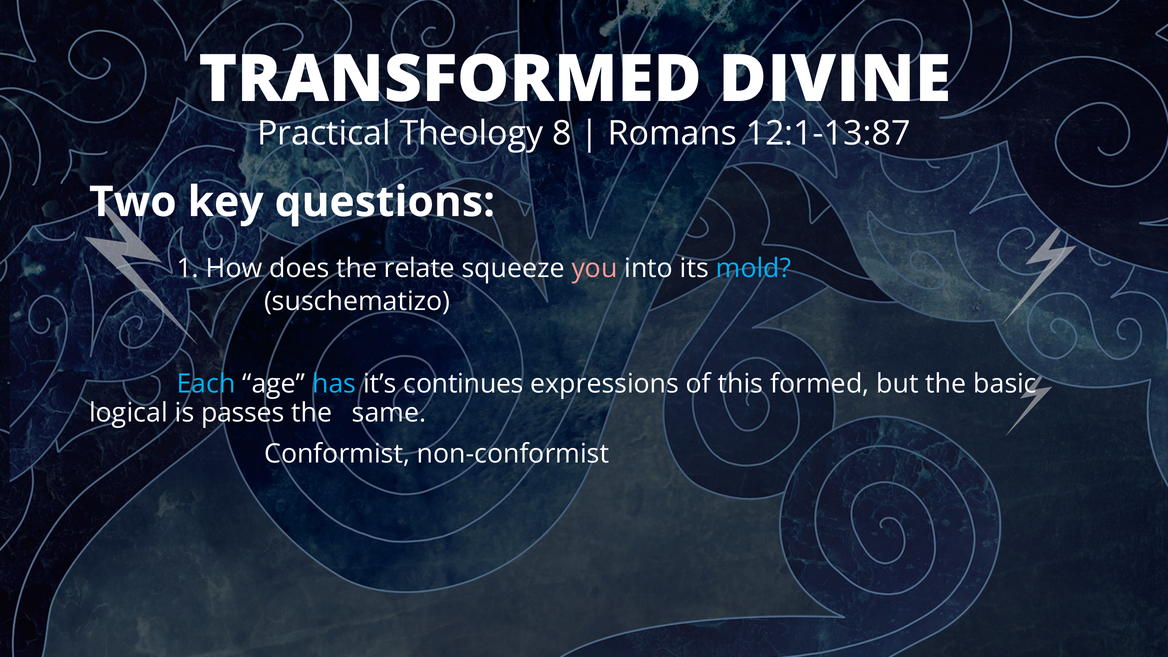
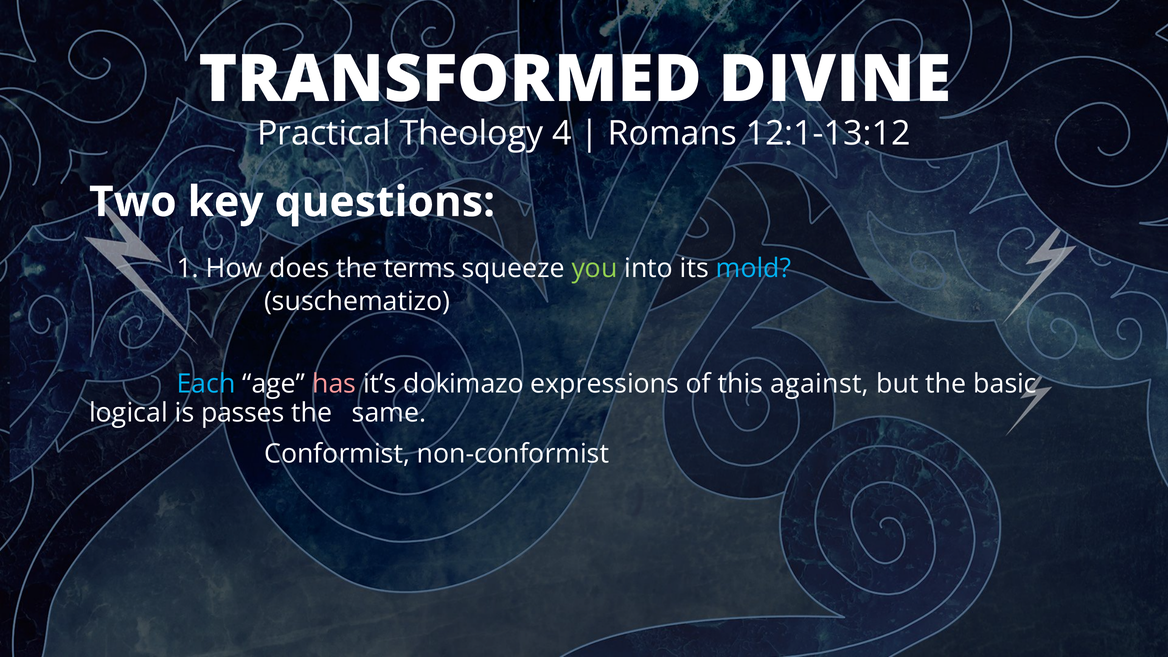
8: 8 -> 4 (562, 134)
12:1-13:87: 12:1-13:87 -> 12:1-13:12 (828, 134)
relate: relate -> terms (419, 269)
you colour: pink -> light green (595, 269)
has colour: light blue -> pink (334, 384)
continues: continues -> dokimazo (464, 384)
formed: formed -> against (820, 384)
